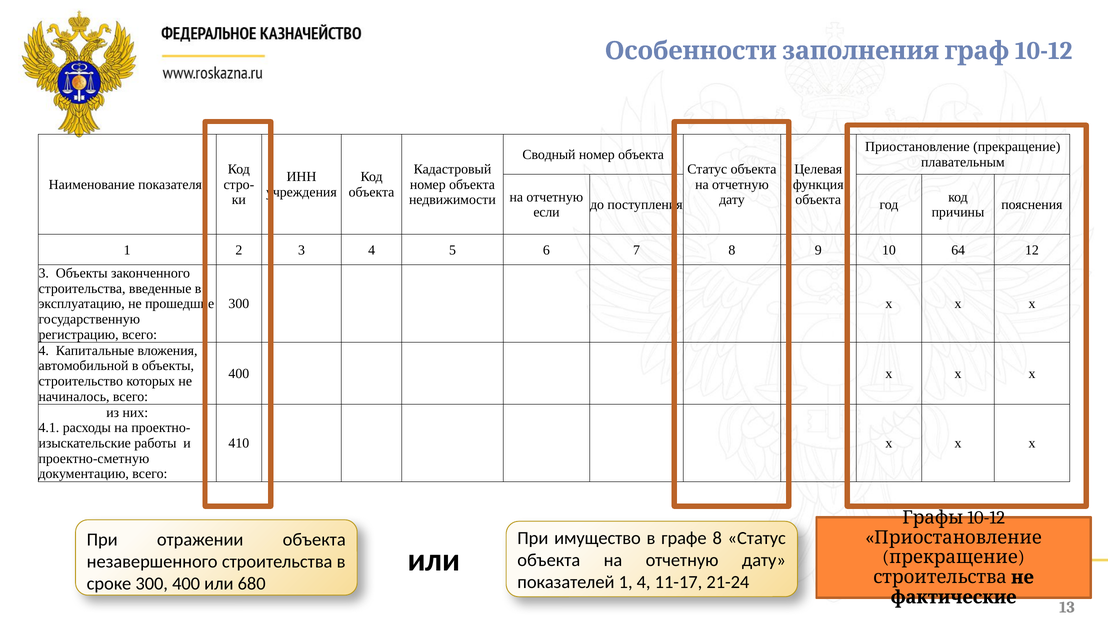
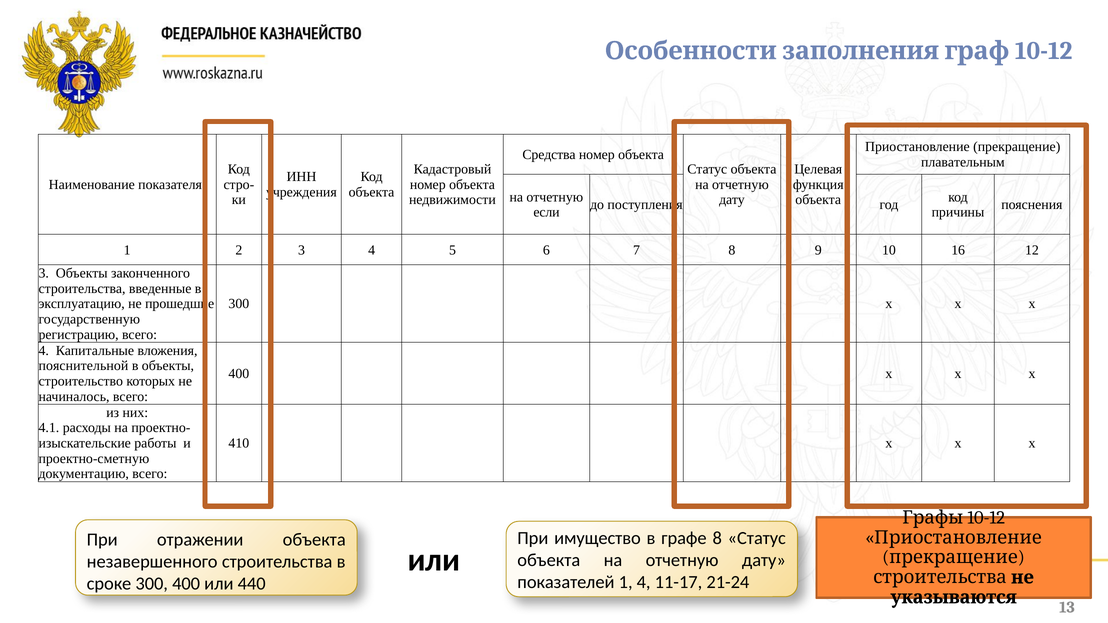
Сводный: Сводный -> Средства (549, 155)
64: 64 -> 16 (958, 250)
автомобильной: автомобильной -> пояснительной (83, 366)
680: 680 -> 440 (252, 584)
фактические: фактические -> указываются (954, 597)
